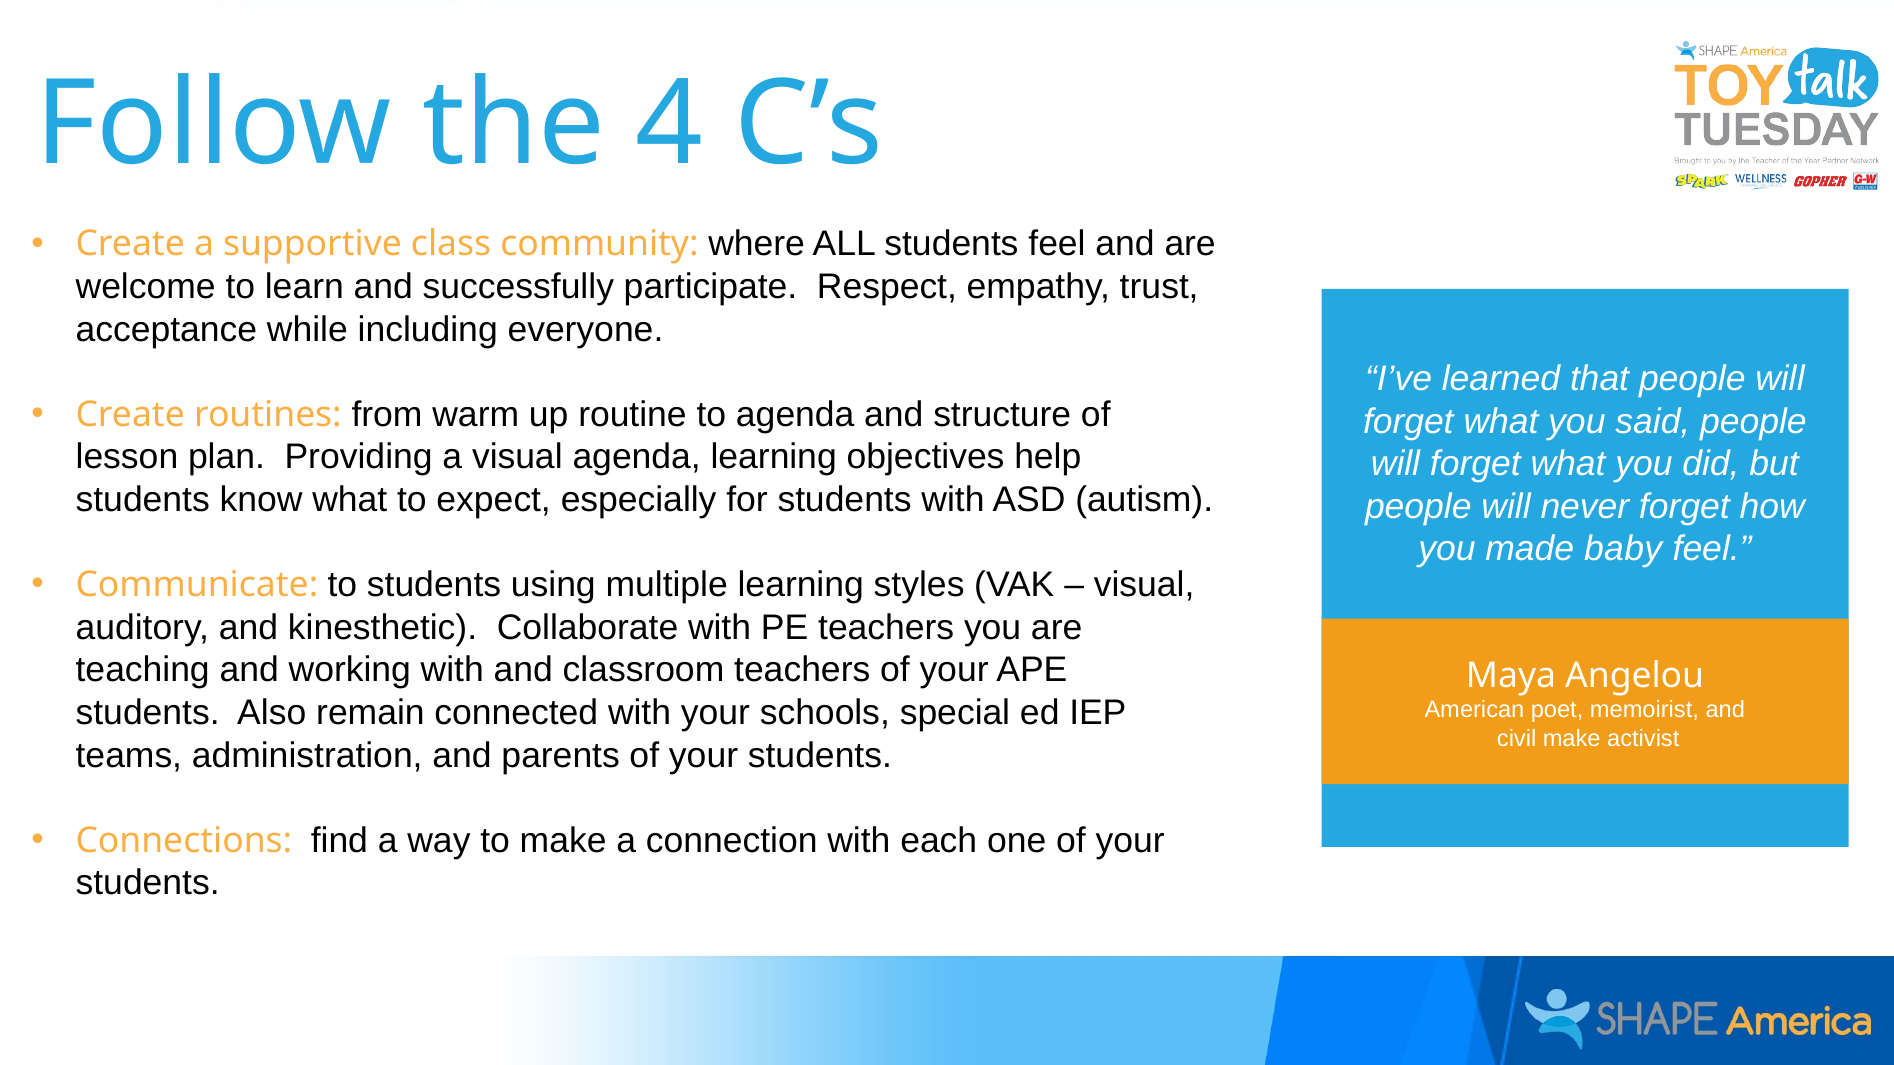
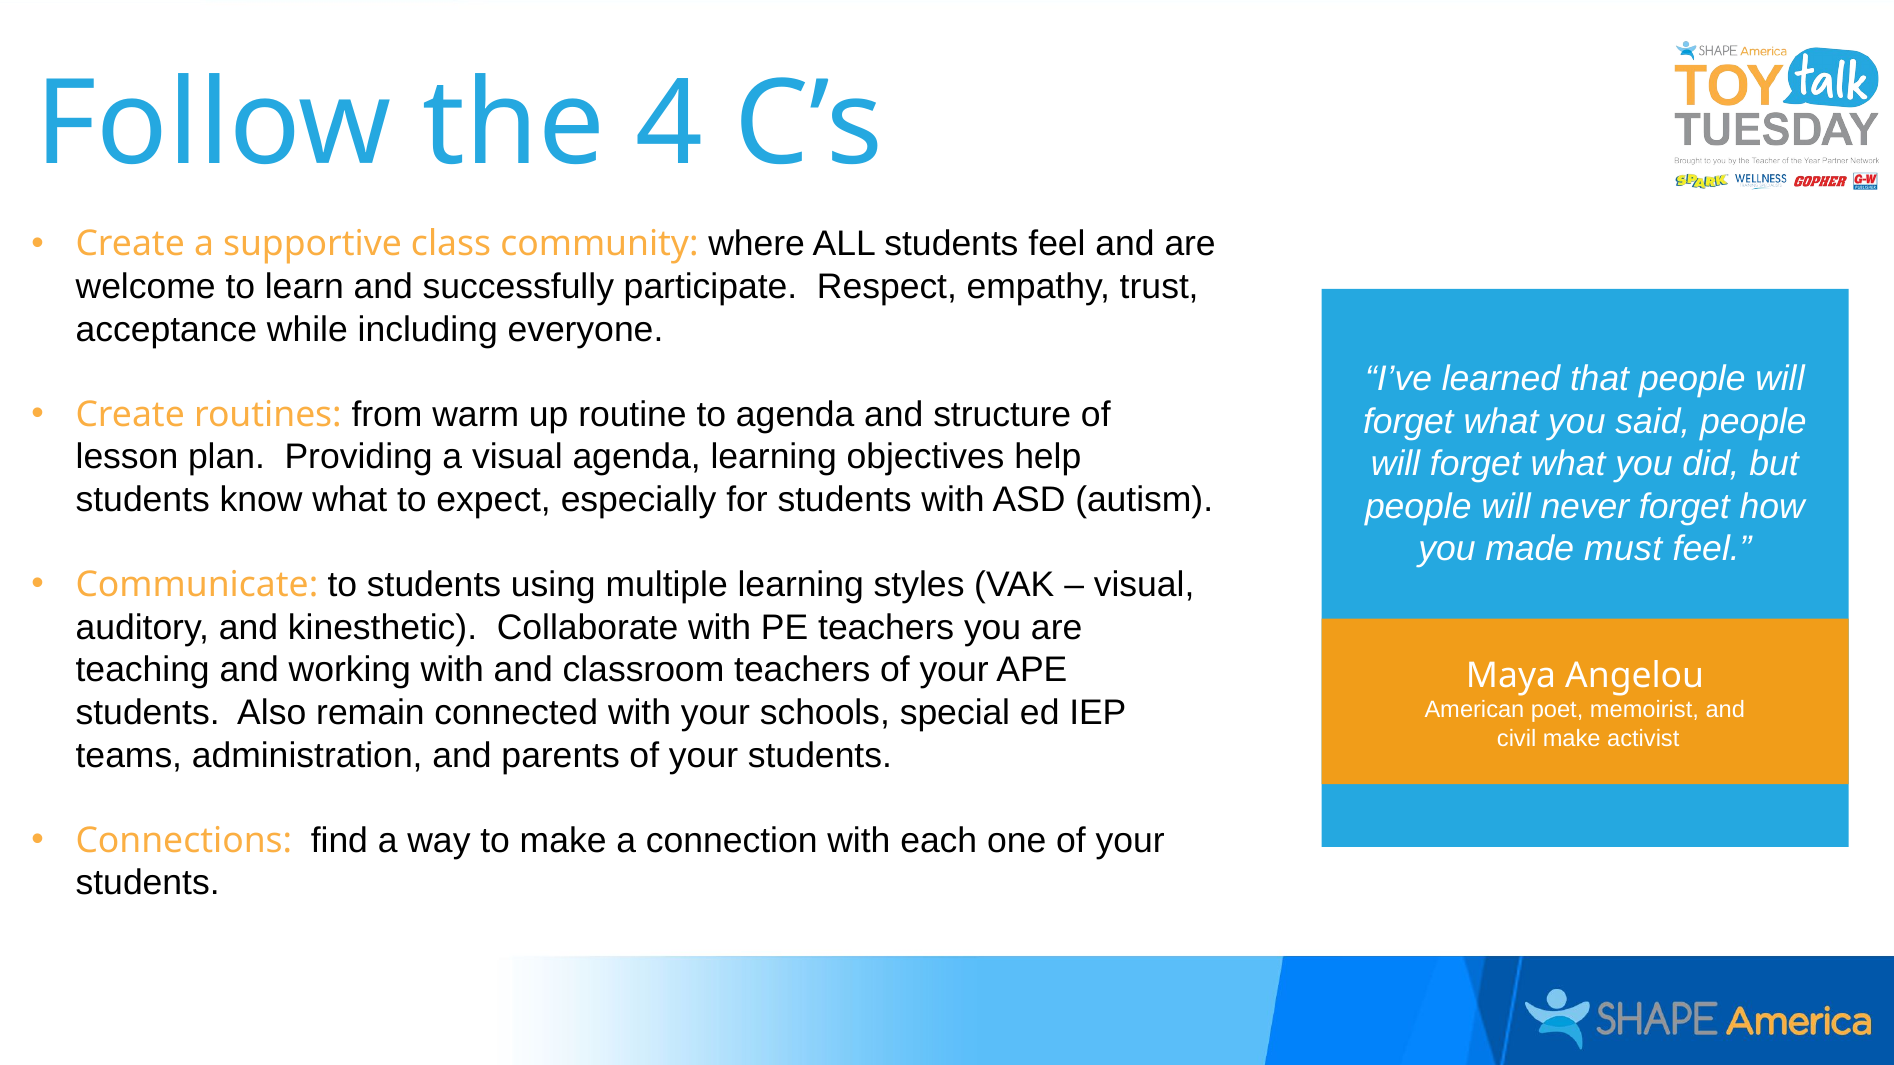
baby: baby -> must (1623, 549)
